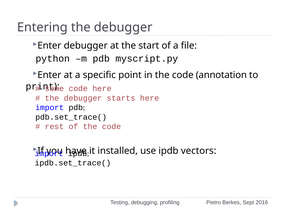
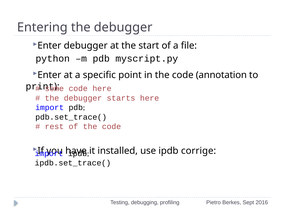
vectors: vectors -> corrige (199, 151)
